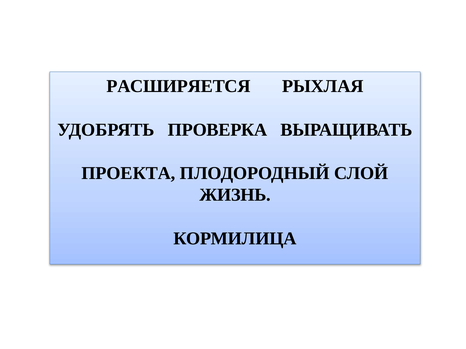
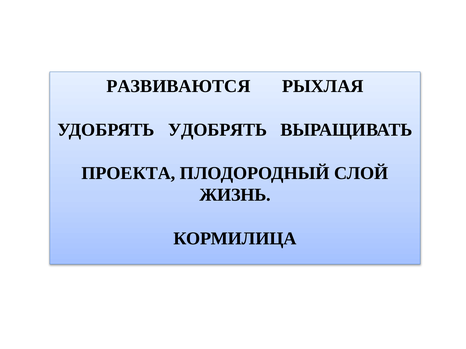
РАСШИРЯЕТСЯ: РАСШИРЯЕТСЯ -> РАЗВИВАЮТСЯ (178, 86)
УДОБРЯТЬ ПРОВЕРКА: ПРОВЕРКА -> УДОБРЯТЬ (218, 130)
